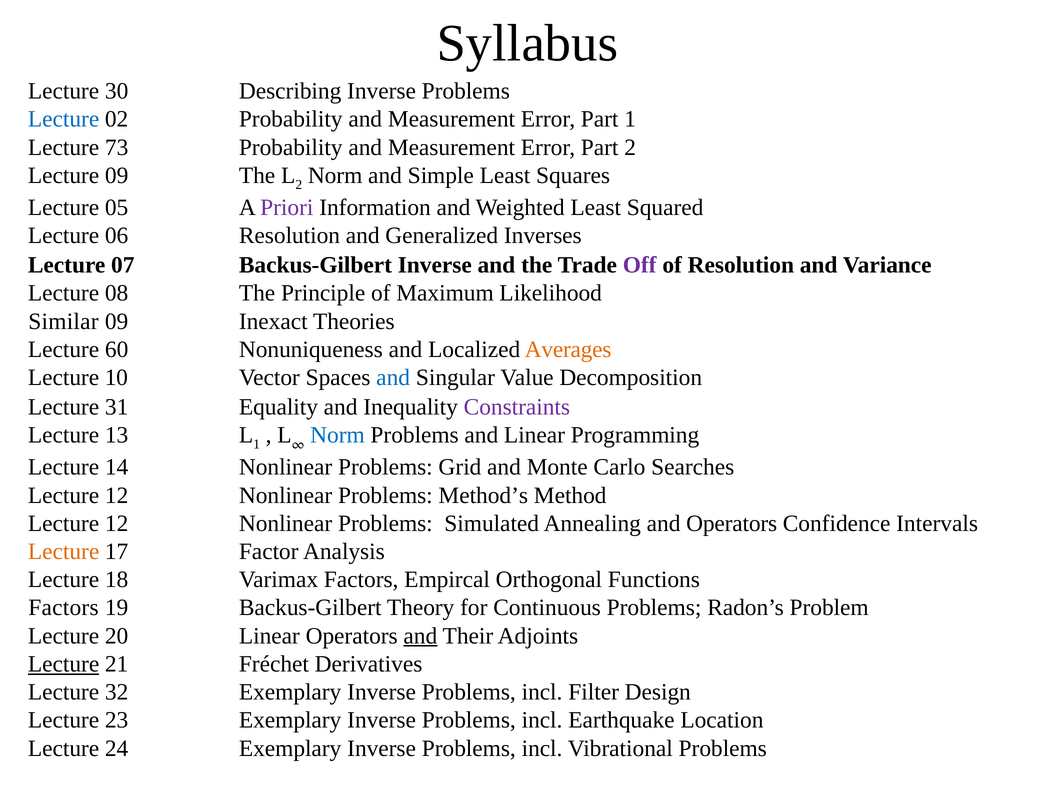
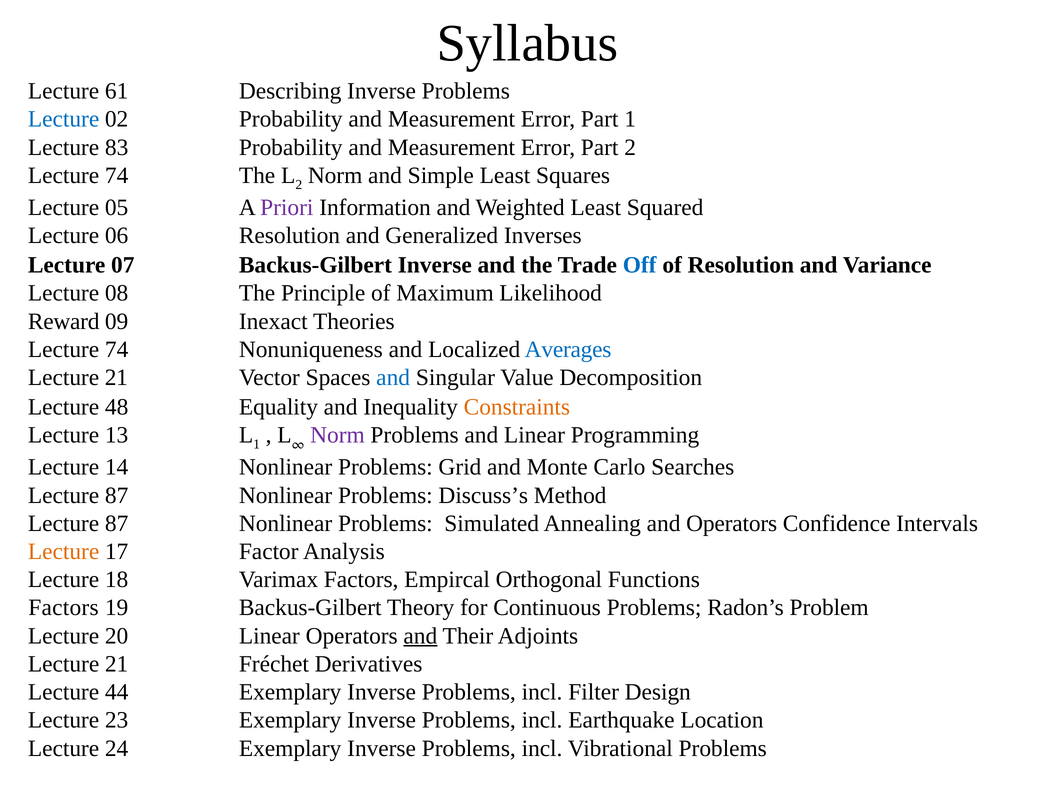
30: 30 -> 61 (117, 91)
73: 73 -> 83 (117, 147)
09: 09 -> 74 (117, 176)
Off colour: purple -> blue (640, 265)
Similar: Similar -> Reward (64, 321)
60: 60 -> 74 (117, 350)
Averages colour: orange -> blue (568, 350)
10: 10 -> 21 (116, 378)
31: 31 -> 48 (117, 407)
Constraints colour: purple -> orange (517, 407)
Norm colour: blue -> purple (337, 435)
12: 12 -> 87 (117, 495)
Method’s: Method’s -> Discuss’s (483, 495)
12: 12 -> 87 (117, 524)
Lecture underline: present -> none (64, 664)
32: 32 -> 44 (117, 692)
